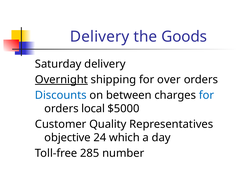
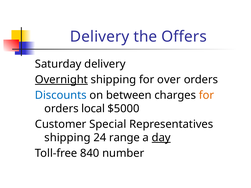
Goods: Goods -> Offers (184, 37)
for colour: blue -> orange (206, 95)
Quality: Quality -> Special (108, 124)
objective: objective -> shipping (67, 138)
which: which -> range (124, 138)
day underline: none -> present (161, 138)
285: 285 -> 840 (90, 153)
